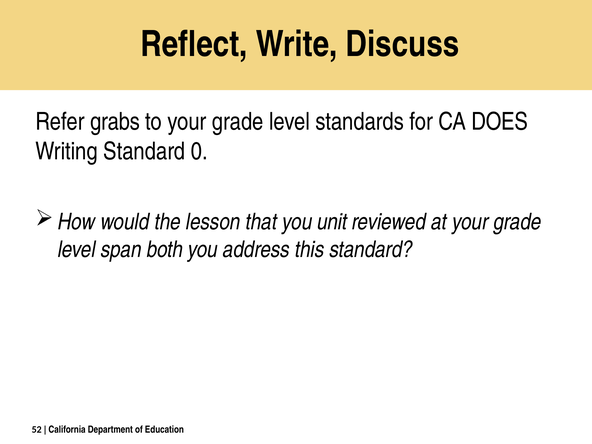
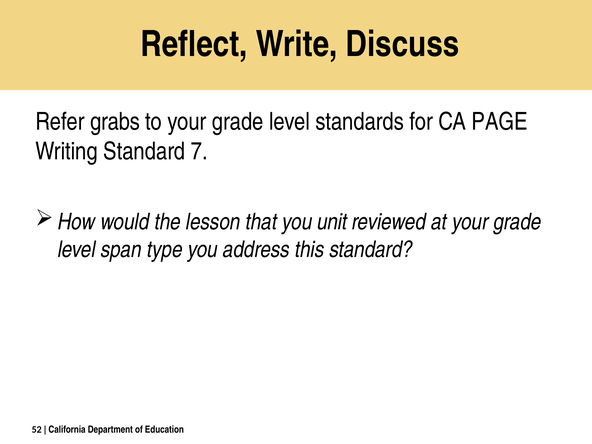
DOES: DOES -> PAGE (500, 122)
0: 0 -> 7 (199, 151)
both: both -> type (165, 250)
